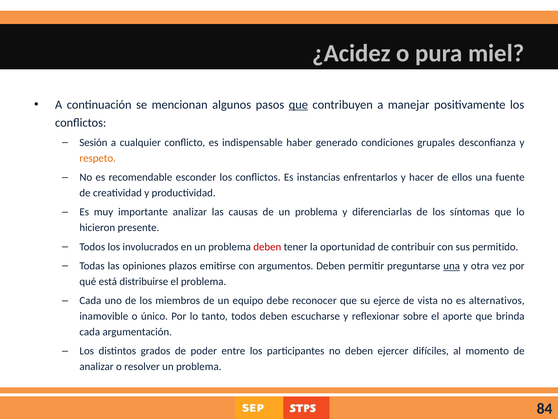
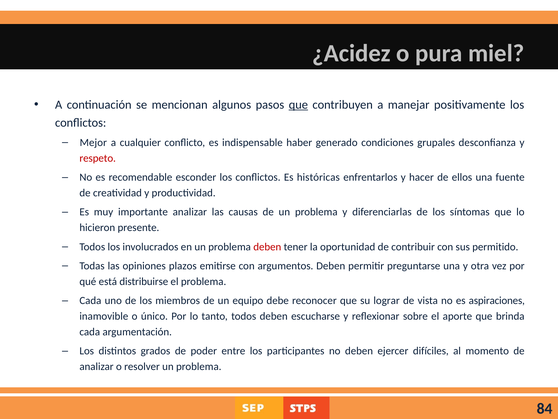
Sesión: Sesión -> Mejor (93, 142)
respeto colour: orange -> red (98, 158)
instancias: instancias -> históricas (318, 177)
una underline: present -> none (452, 266)
ejerce: ejerce -> lograr (387, 300)
alternativos: alternativos -> aspiraciones (497, 300)
